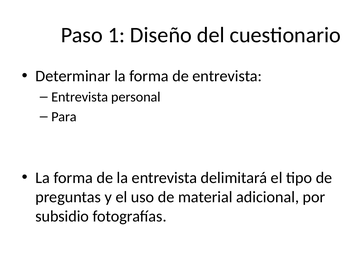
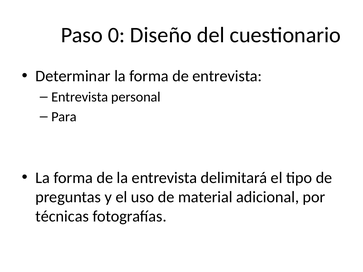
1: 1 -> 0 (116, 35)
subsidio: subsidio -> técnicas (62, 217)
